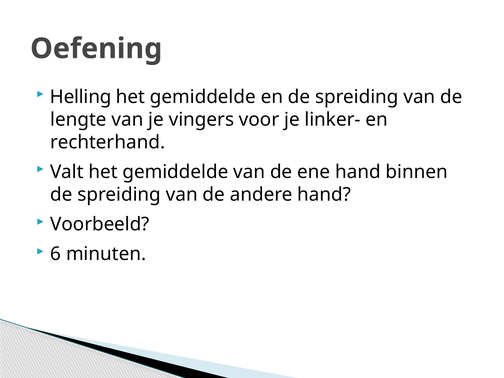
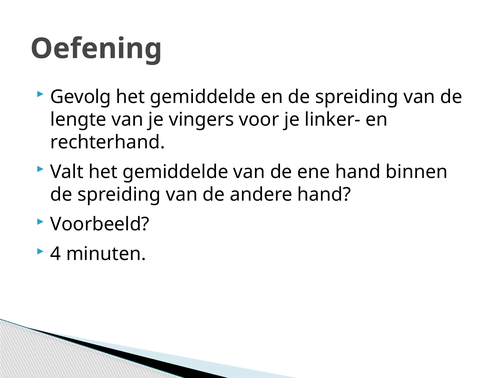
Helling: Helling -> Gevolg (81, 97)
6: 6 -> 4 (56, 254)
